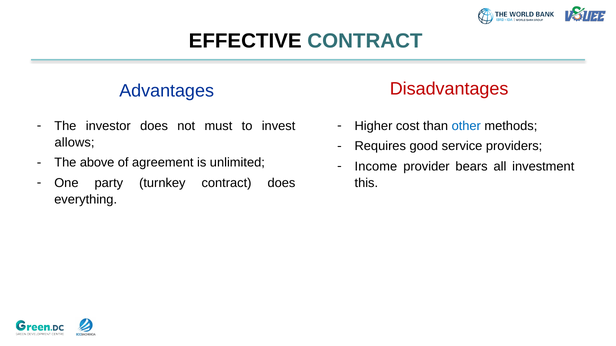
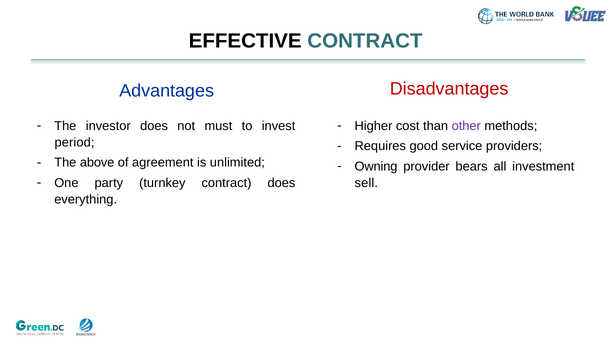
other colour: blue -> purple (466, 126)
allows: allows -> period (75, 143)
Income: Income -> Owning (376, 167)
this: this -> sell (366, 183)
